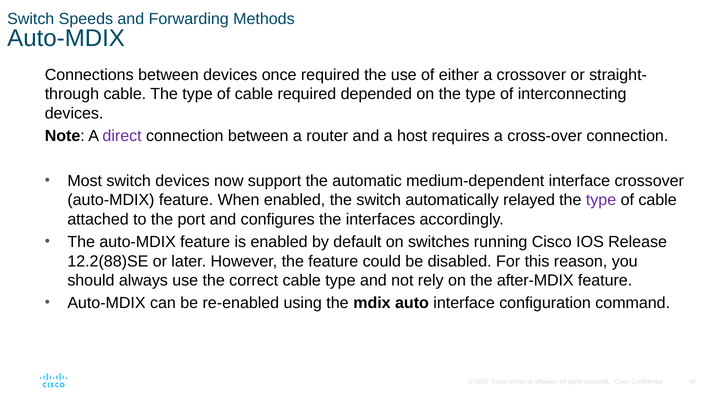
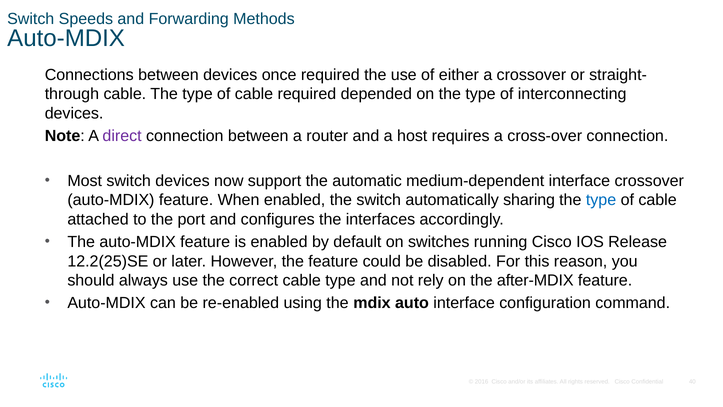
relayed: relayed -> sharing (529, 200)
type colour: purple -> blue (601, 200)
12.2(88)SE: 12.2(88)SE -> 12.2(25)SE (108, 261)
